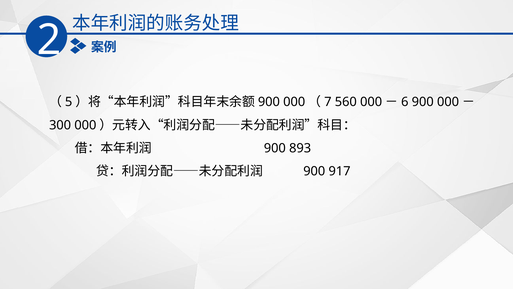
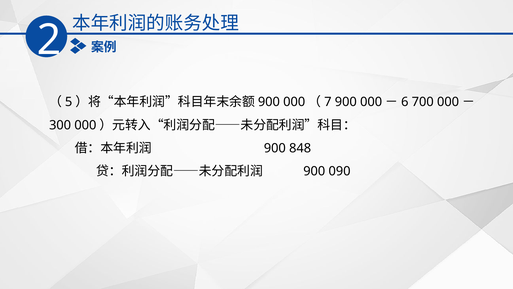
560: 560 -> 900 (346, 102)
900: 900 -> 700 (423, 102)
893: 893 -> 848 (300, 148)
917: 917 -> 090 (340, 171)
